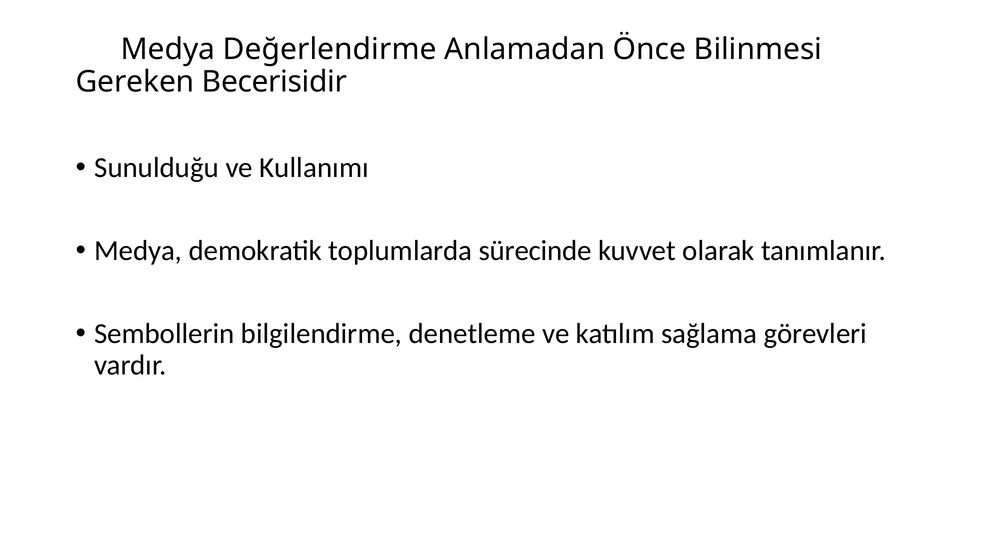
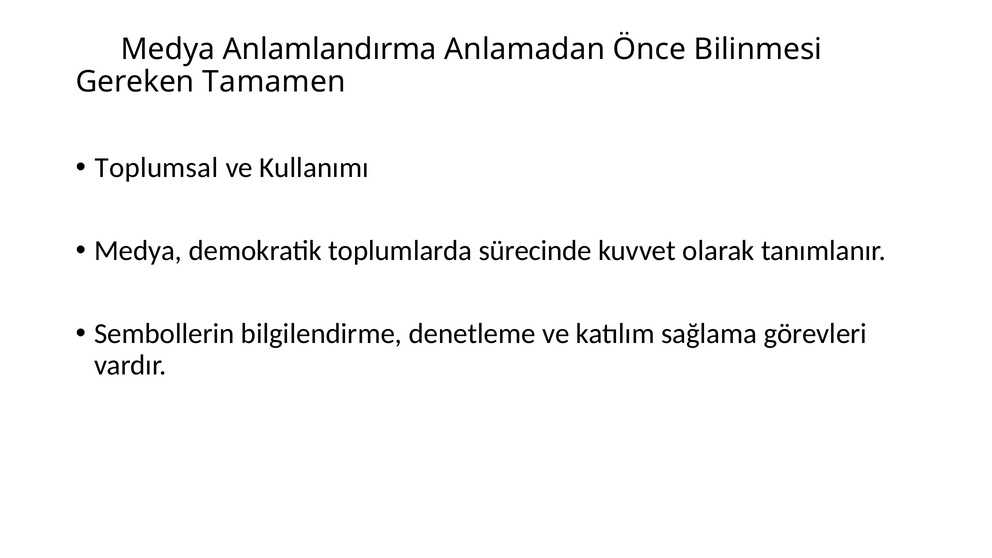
Değerlendirme: Değerlendirme -> Anlamlandırma (330, 49)
Becerisidir: Becerisidir -> Tamamen (274, 82)
Sunulduğu: Sunulduğu -> Toplumsal (156, 168)
